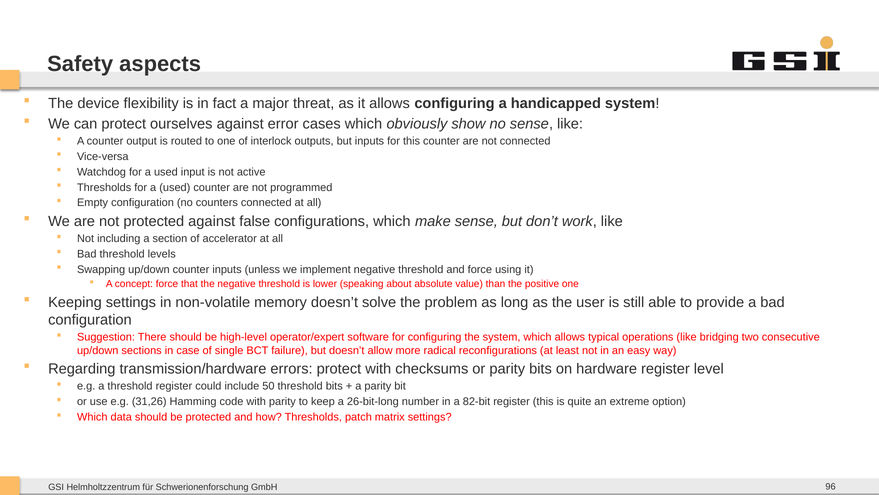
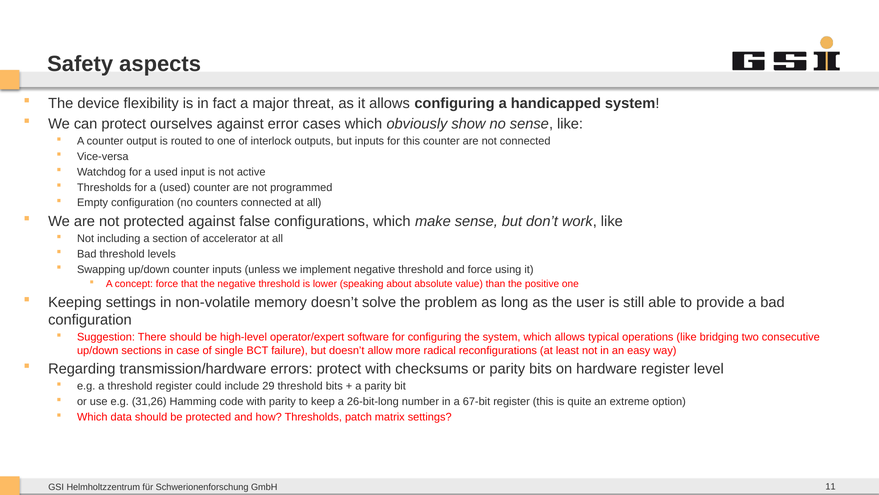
50: 50 -> 29 (268, 386)
82-bit: 82-bit -> 67-bit (476, 401)
96: 96 -> 11 (831, 486)
